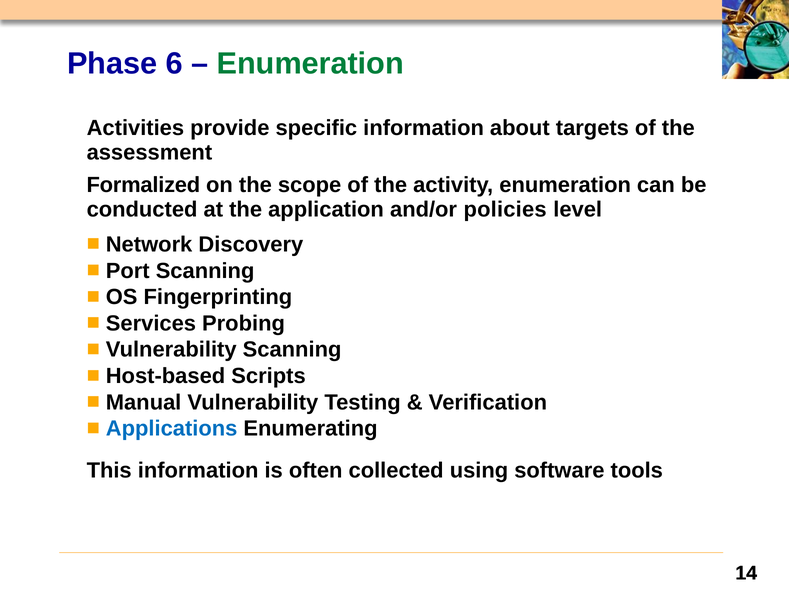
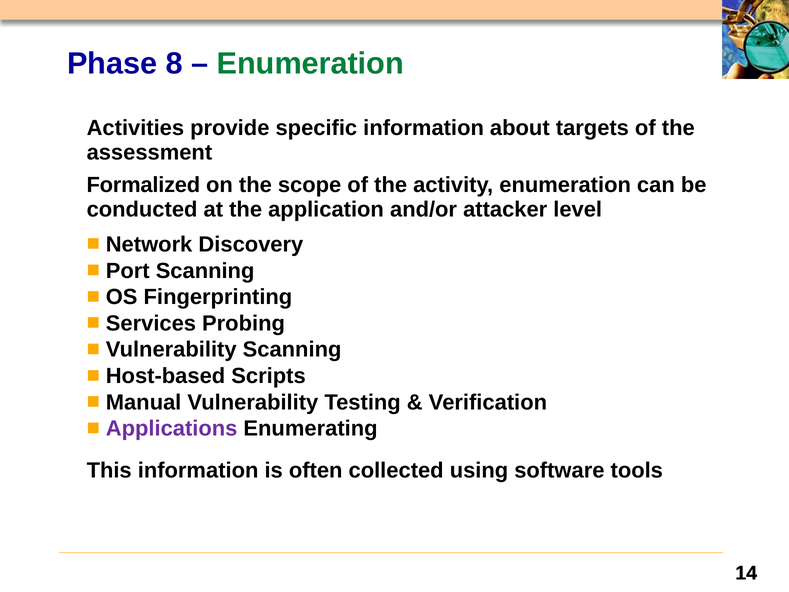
6: 6 -> 8 (174, 63)
policies: policies -> attacker (505, 209)
Applications colour: blue -> purple (172, 429)
